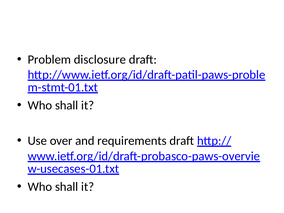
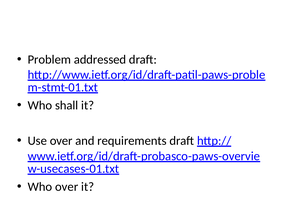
disclosure: disclosure -> addressed (100, 60)
shall: shall -> over (67, 187)
